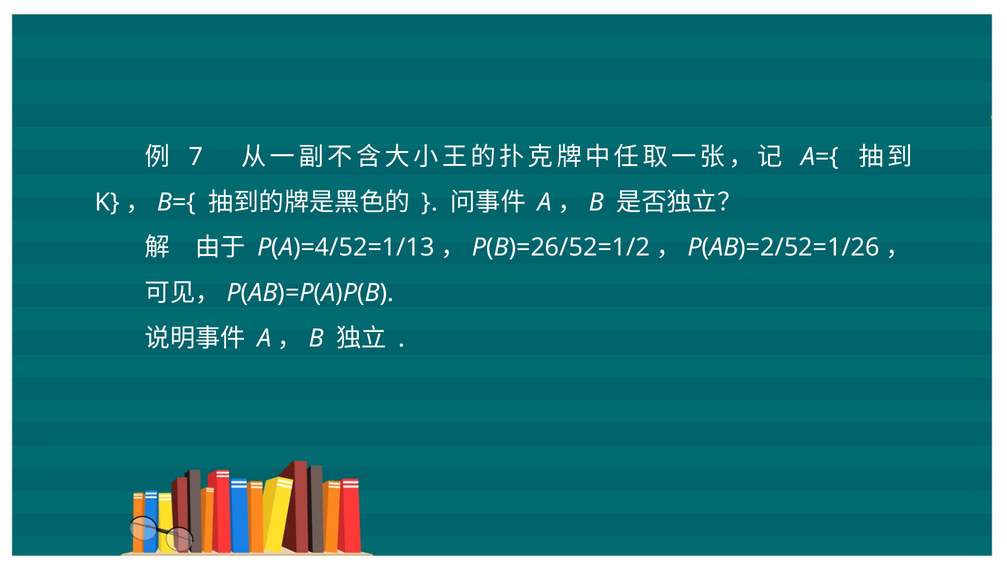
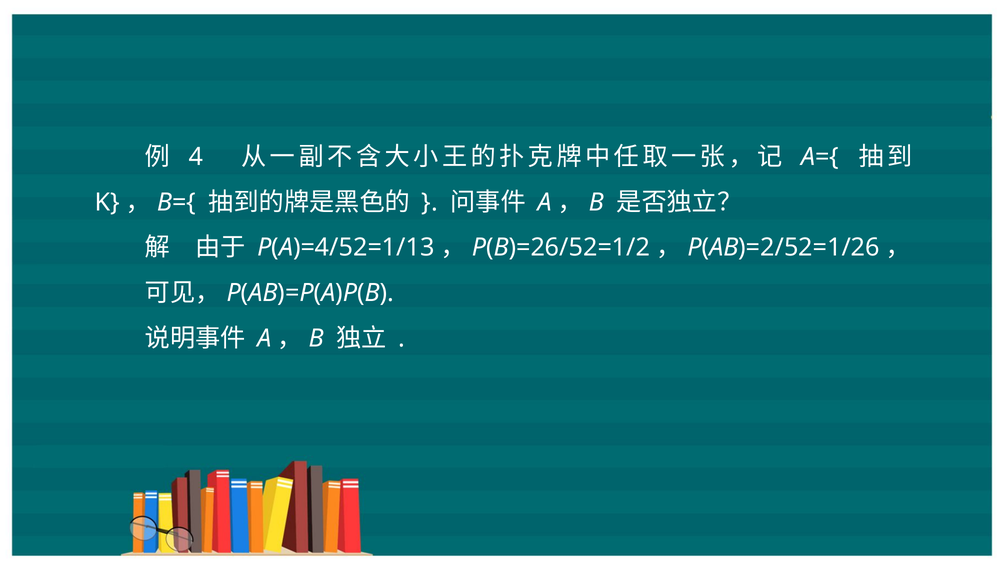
7: 7 -> 4 (196, 157)
